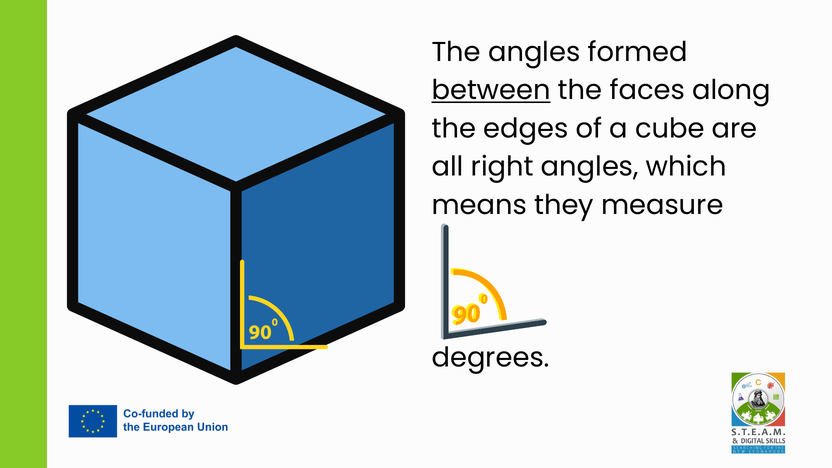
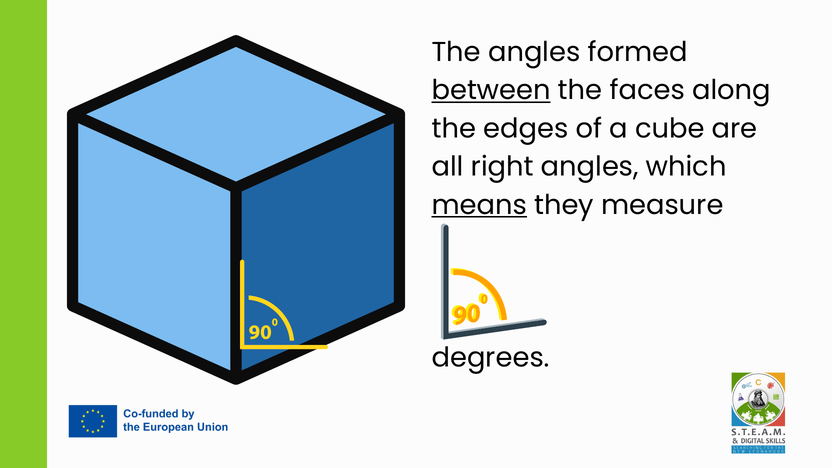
means underline: none -> present (479, 205)
